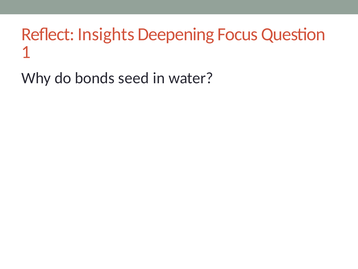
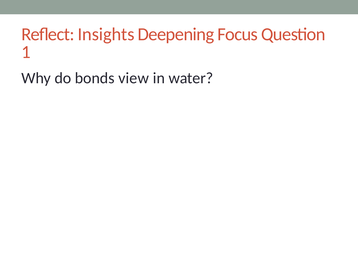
seed: seed -> view (134, 78)
